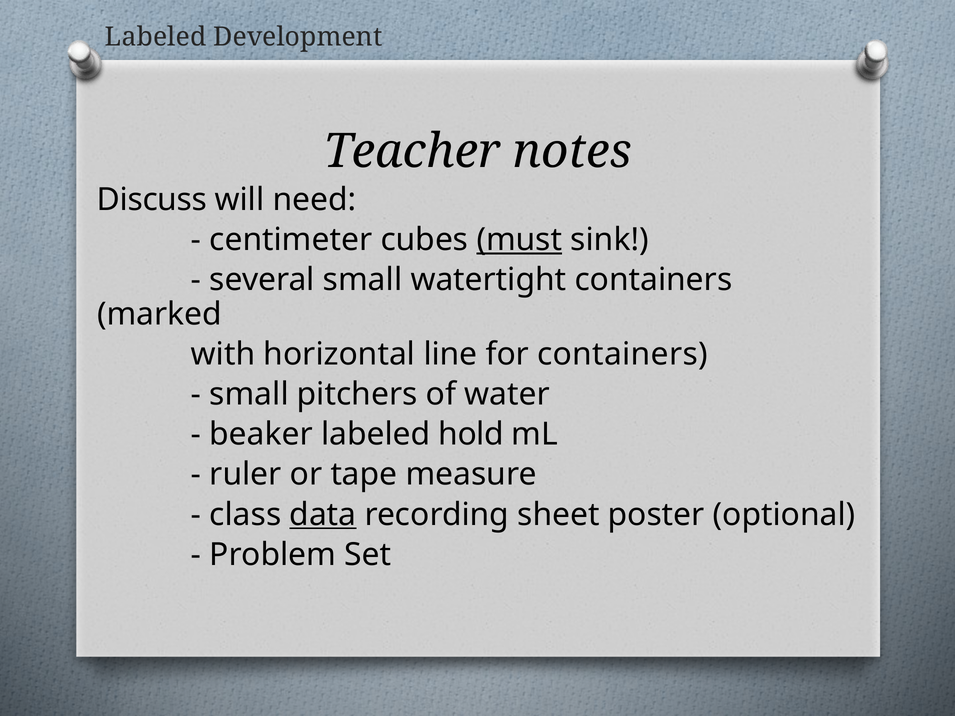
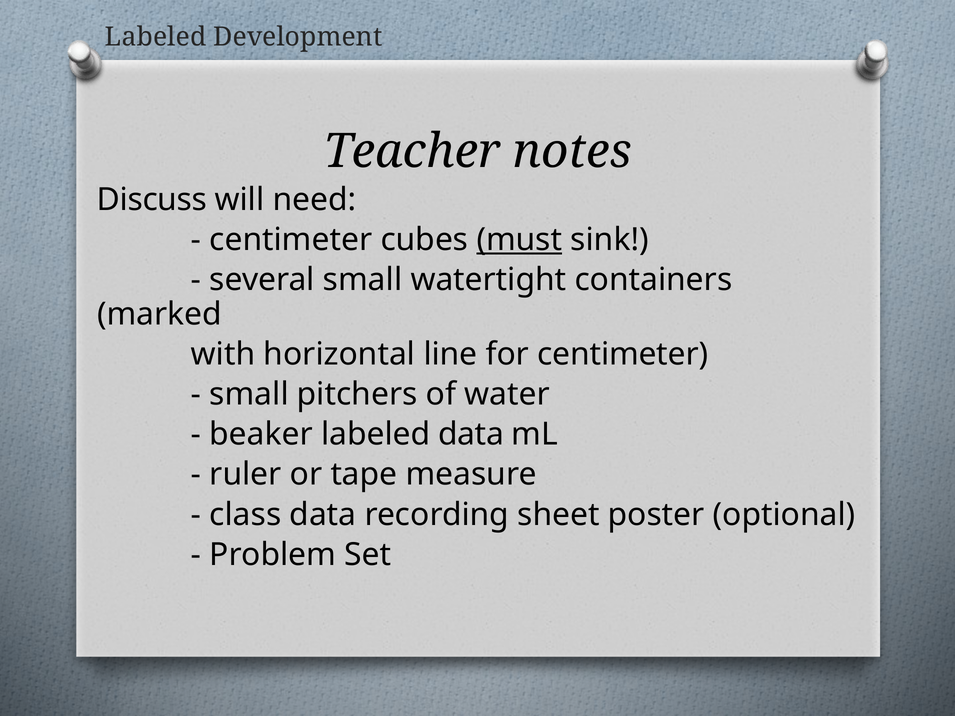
for containers: containers -> centimeter (623, 354)
labeled hold: hold -> data (471, 435)
data underline: present -> none (323, 515)
